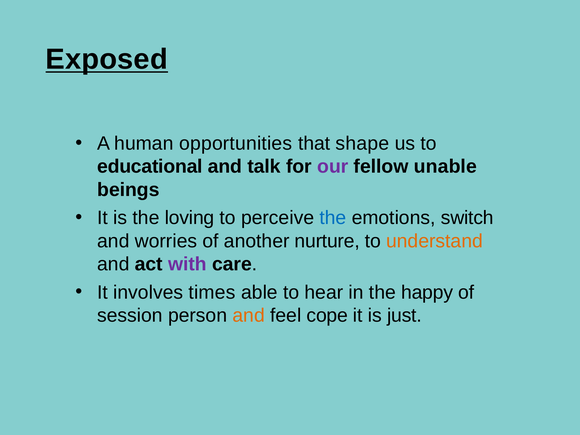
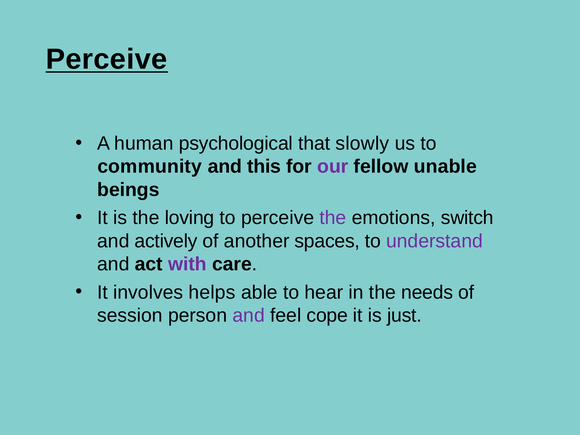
Exposed: Exposed -> Perceive (107, 59)
opportunities: opportunities -> psychological (236, 143)
shape: shape -> slowly (362, 143)
educational: educational -> community (150, 167)
talk: talk -> this (264, 167)
the colour: blue -> purple (333, 218)
worries: worries -> actively (166, 241)
nurture: nurture -> spaces (327, 241)
understand colour: orange -> purple (435, 241)
times: times -> helps (212, 292)
happy: happy -> needs (427, 292)
and colour: orange -> purple (249, 315)
